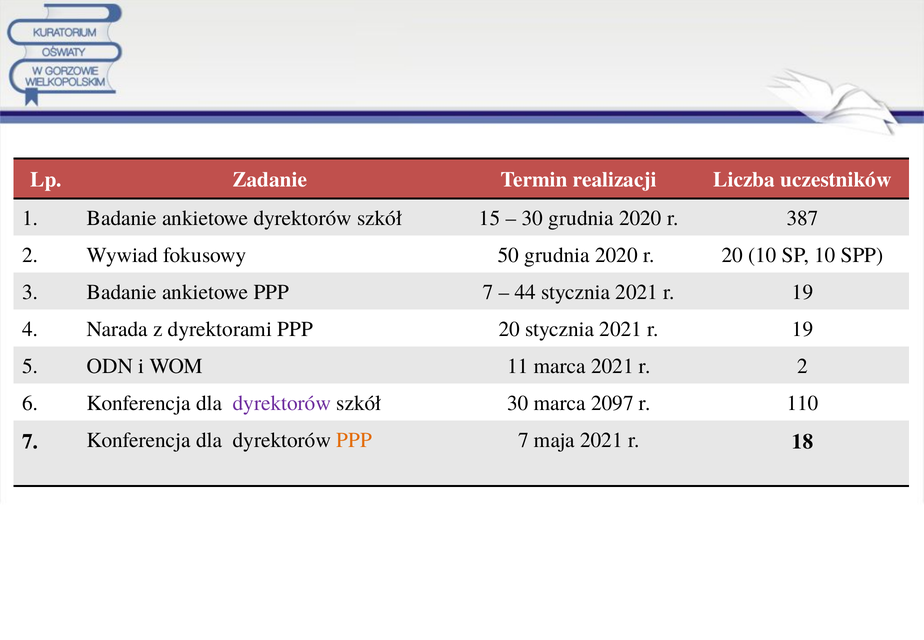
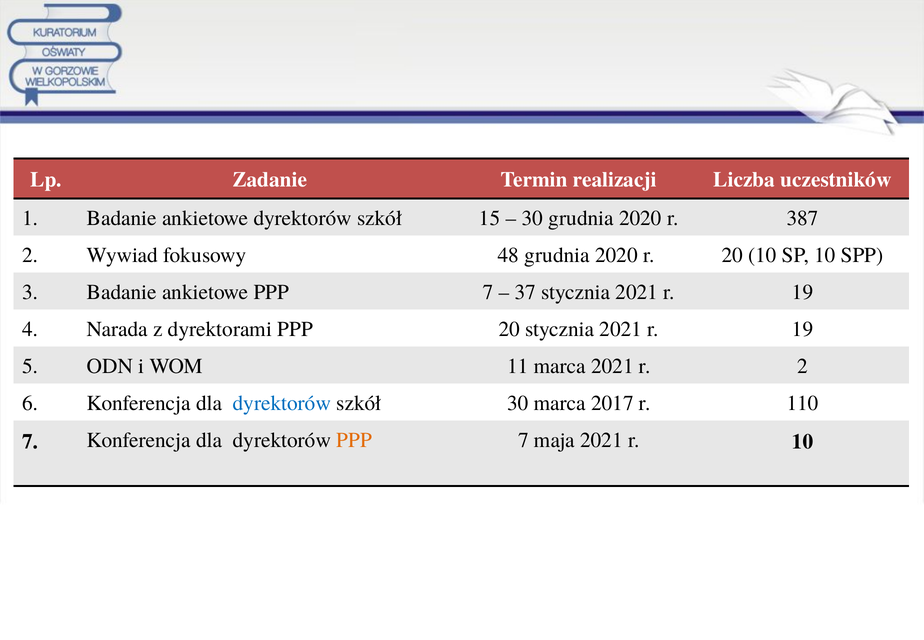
50: 50 -> 48 (508, 255)
44: 44 -> 37 (525, 292)
dyrektorów colour: purple -> blue (282, 403)
2097: 2097 -> 2017 (612, 403)
r 18: 18 -> 10 (803, 441)
